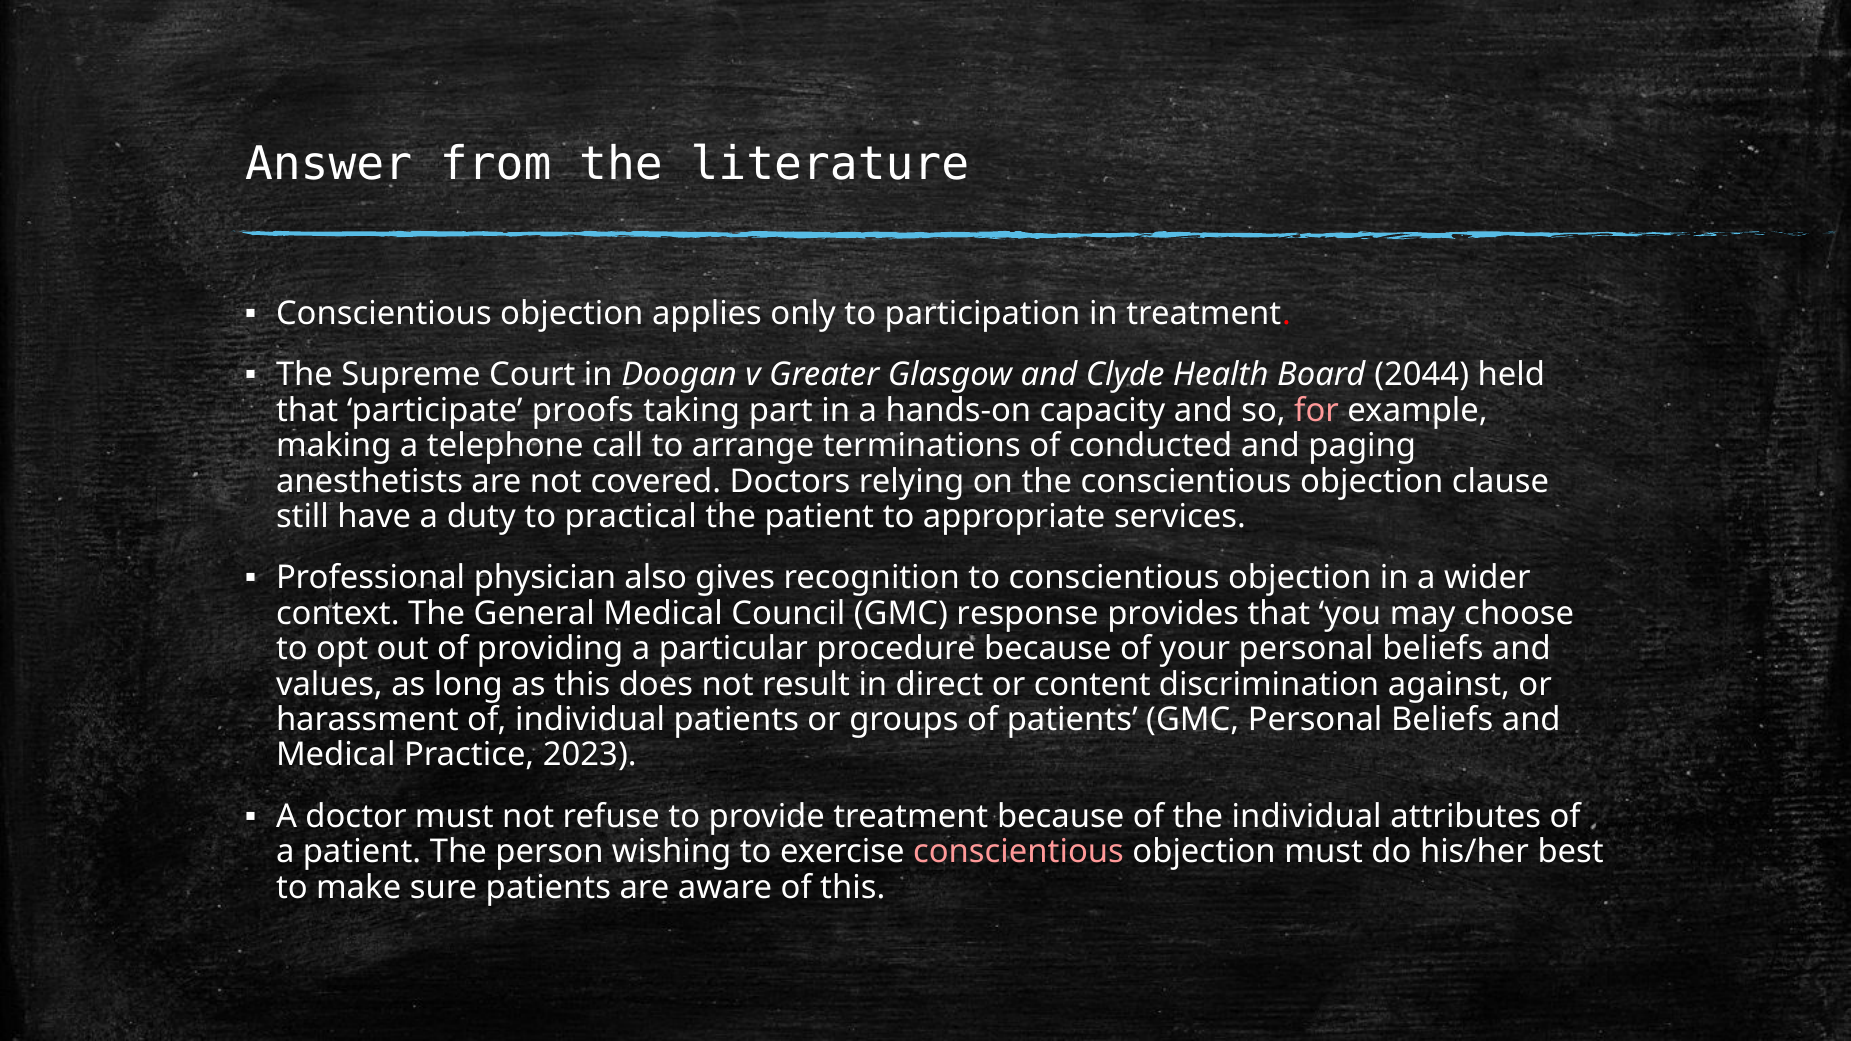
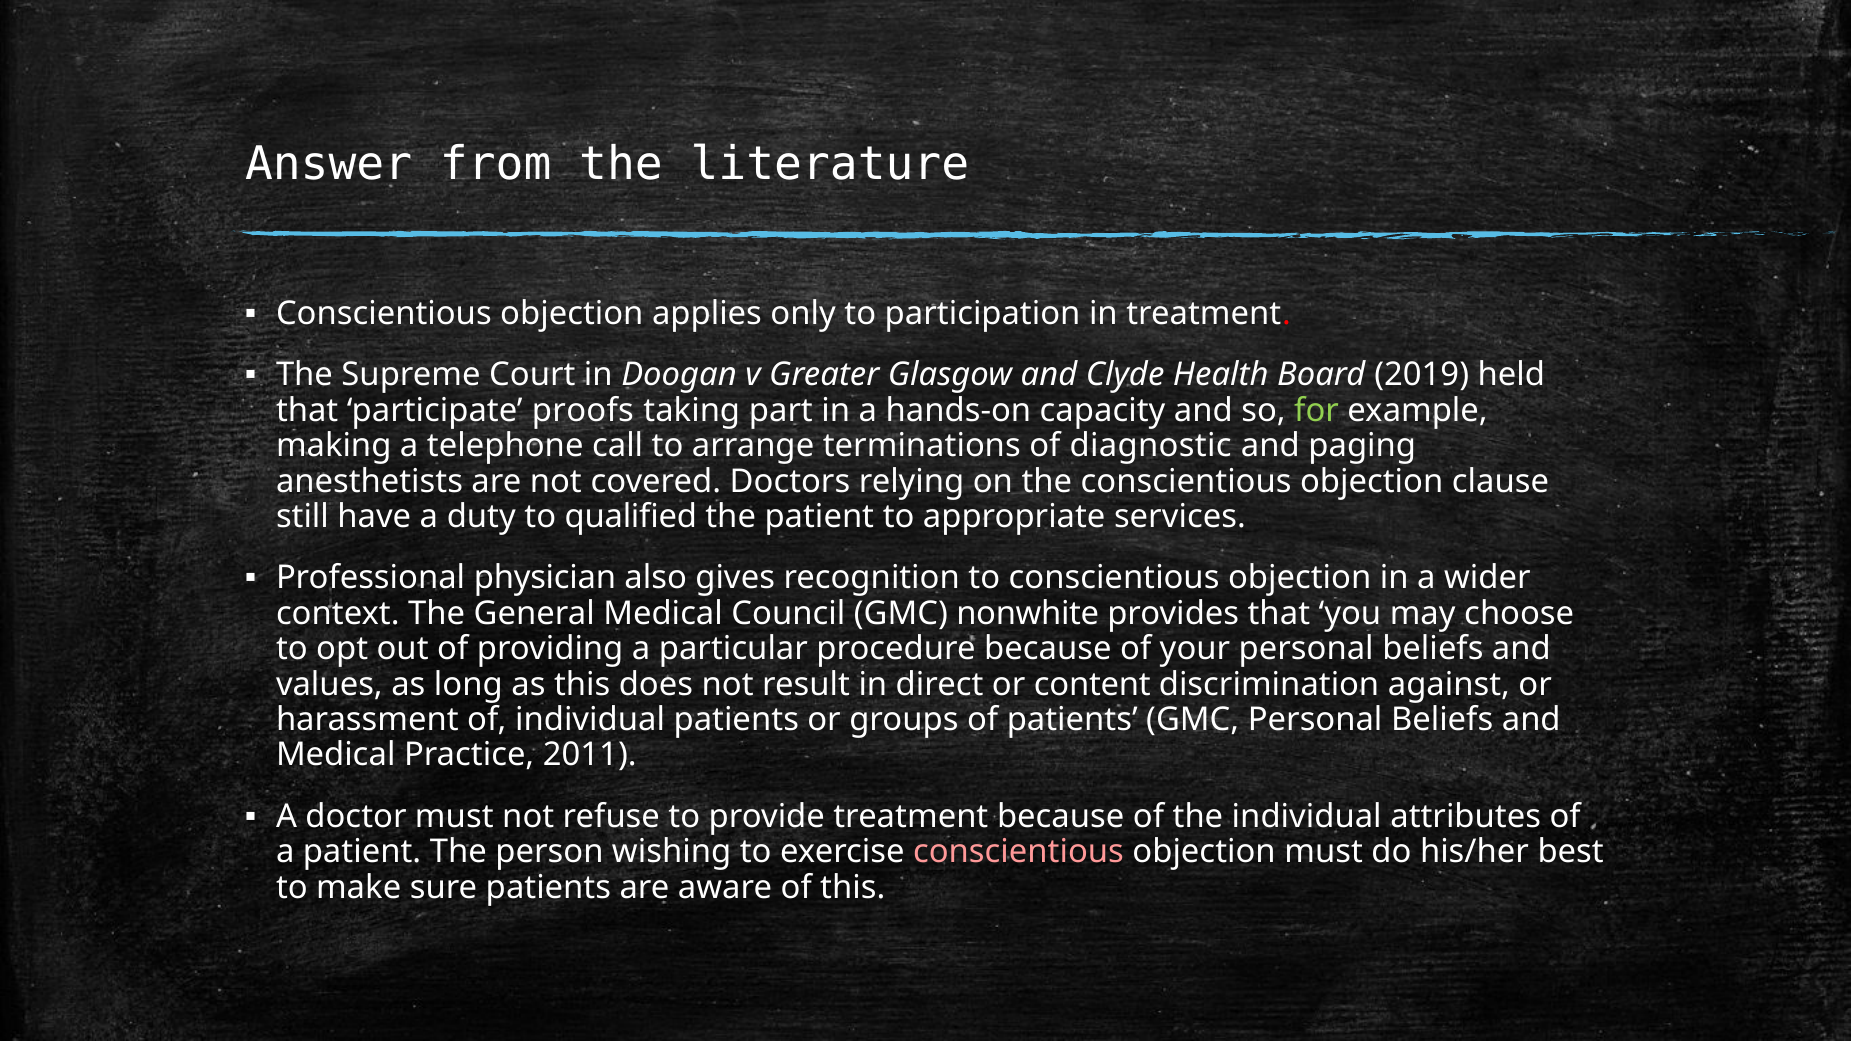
2044: 2044 -> 2019 (1422, 375)
for colour: pink -> light green (1317, 411)
conducted: conducted -> diagnostic (1151, 446)
practical: practical -> qualiﬁed (631, 517)
response: response -> nonwhite (1028, 614)
2023: 2023 -> 2011 (590, 755)
